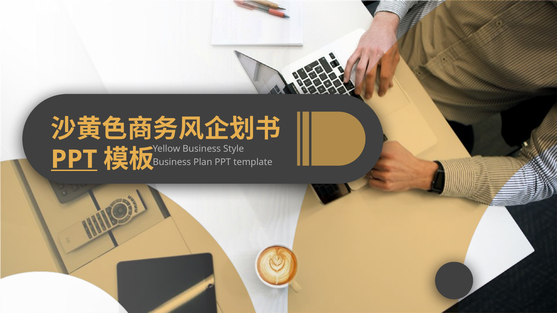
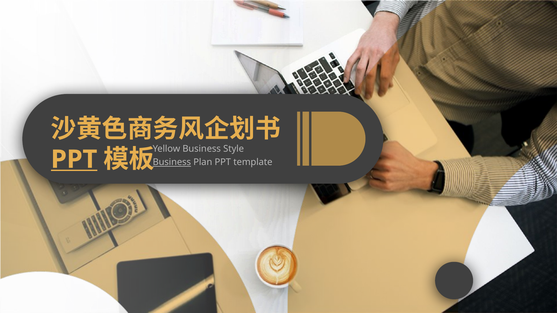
Business underline: none -> present (172, 162)
